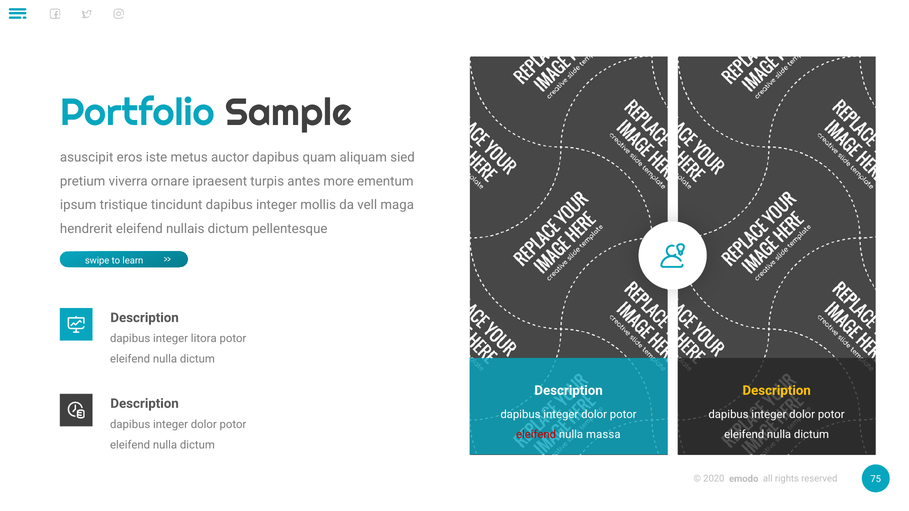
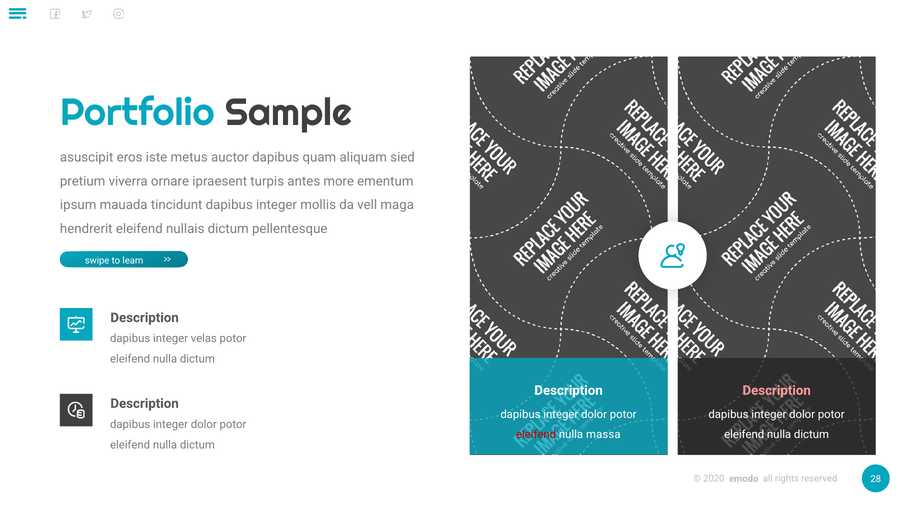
tristique: tristique -> mauada (124, 205)
litora: litora -> velas (204, 339)
Description colour: yellow -> pink (777, 391)
75: 75 -> 28 (876, 479)
